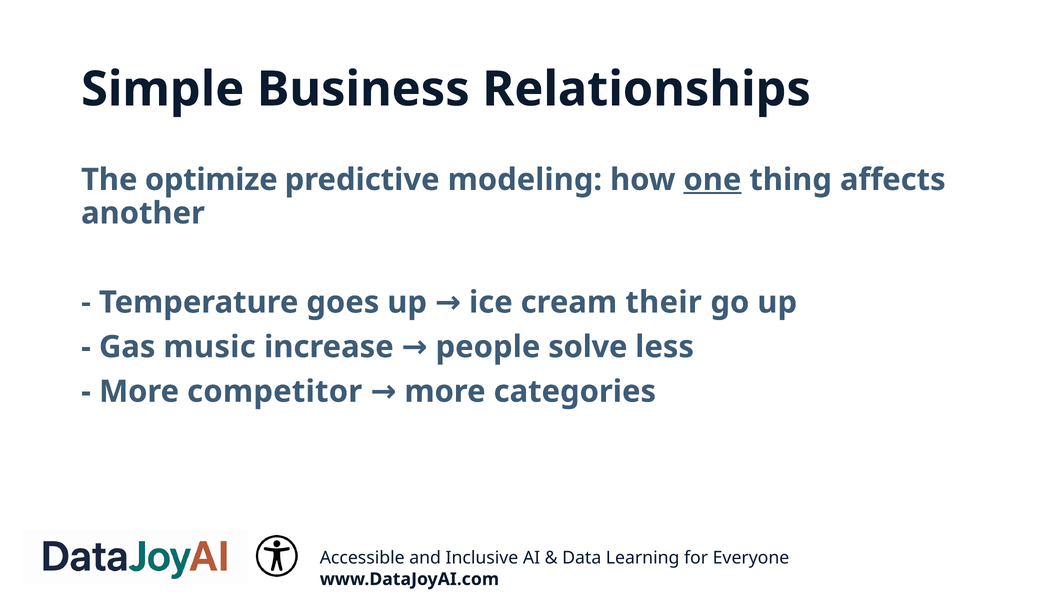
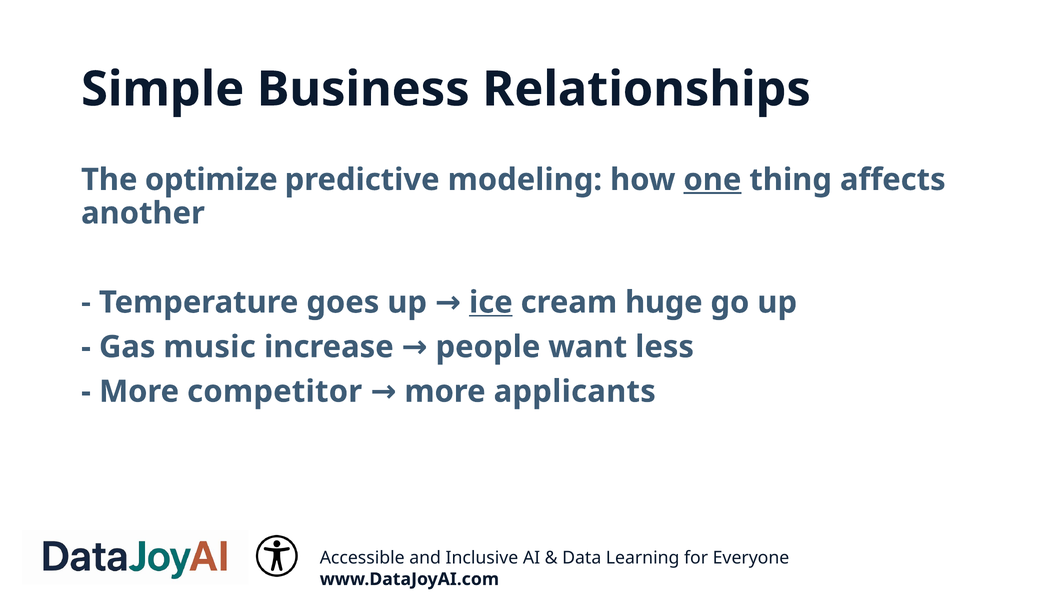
ice underline: none -> present (491, 302)
their: their -> huge (664, 302)
solve: solve -> want (588, 347)
categories: categories -> applicants (575, 391)
